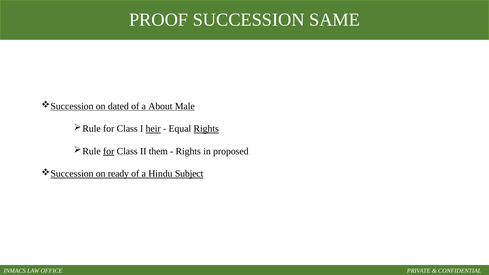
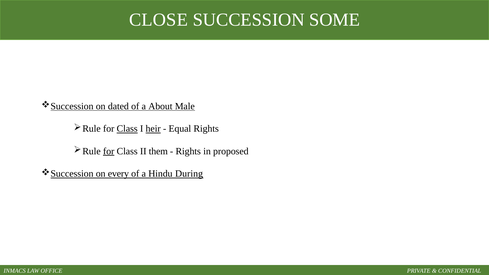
PROOF: PROOF -> CLOSE (159, 20)
SAME: SAME -> SOME (335, 20)
Class underline: none -> present (127, 129)
Rights underline: present -> none (206, 129)
ready: ready -> every (118, 174)
Subject: Subject -> During (189, 174)
